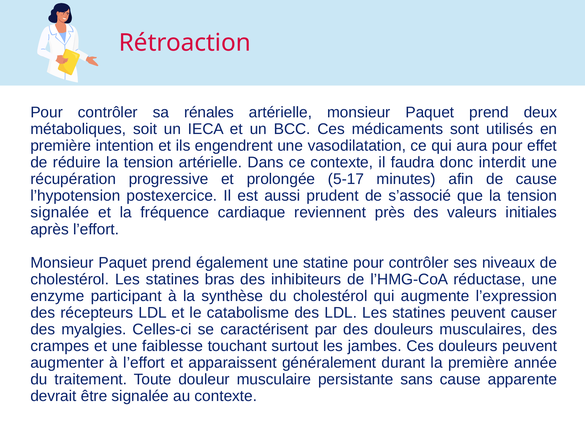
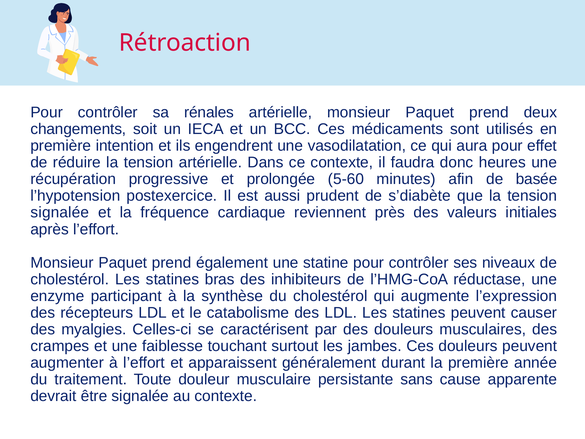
métaboliques: métaboliques -> changements (78, 129)
interdit: interdit -> heures (502, 162)
5-17: 5-17 -> 5-60 (346, 179)
de cause: cause -> basée (537, 179)
s’associé: s’associé -> s’diabète (420, 196)
